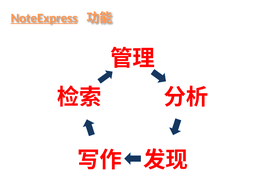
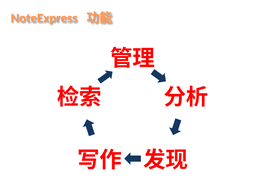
NoteExpress underline: present -> none (44, 18)
